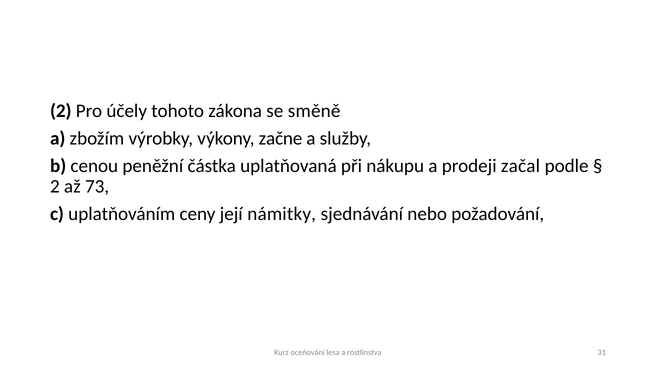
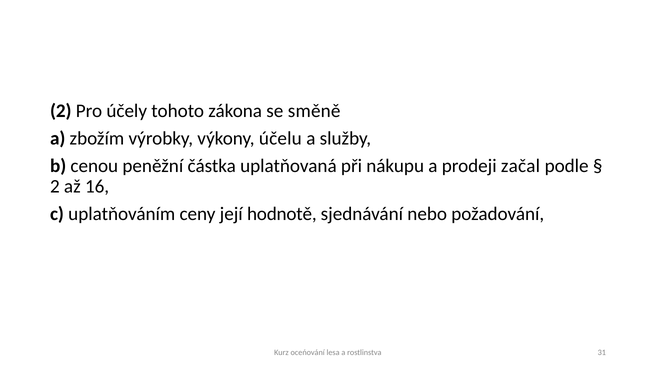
začne: začne -> účelu (280, 138)
73: 73 -> 16 (97, 187)
námitky: námitky -> hodnotě (282, 214)
